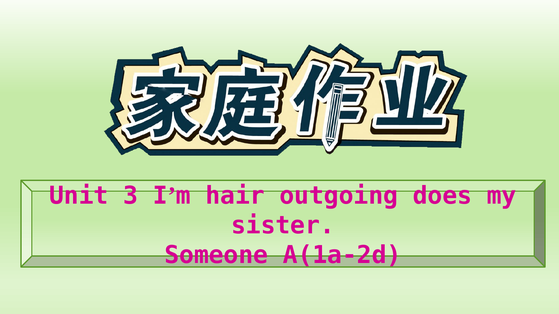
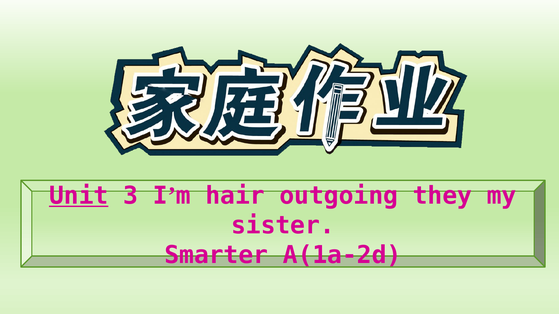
Unit underline: none -> present (79, 196)
does: does -> they (442, 196)
Someone: Someone -> Smarter (216, 255)
